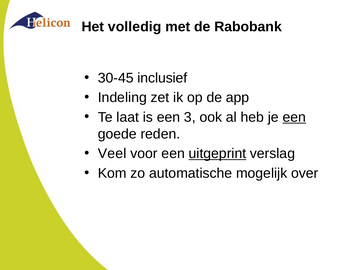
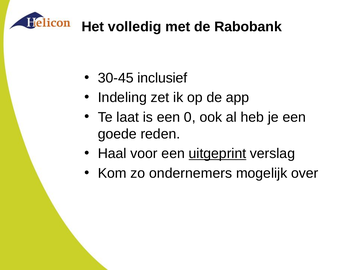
3: 3 -> 0 (190, 117)
een underline: present -> none (294, 117)
Veel: Veel -> Haal (112, 154)
automatische: automatische -> ondernemers (191, 173)
